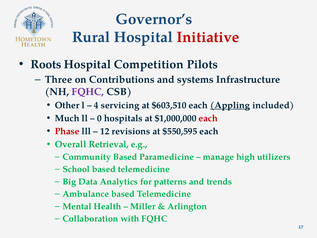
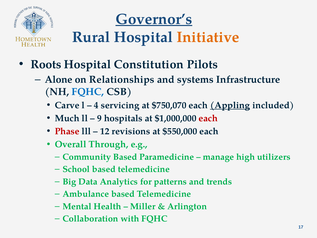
Governor’s underline: none -> present (154, 19)
Initiative colour: red -> orange (208, 37)
Competition: Competition -> Constitution (149, 64)
Three: Three -> Alone (59, 80)
Contributions: Contributions -> Relationships (122, 80)
FQHC colour: purple -> blue (88, 92)
Other: Other -> Carve (67, 105)
$603,510: $603,510 -> $750,070 (169, 105)
0: 0 -> 9 (99, 118)
$550,595: $550,595 -> $550,000 (180, 131)
Retrieval: Retrieval -> Through (109, 144)
